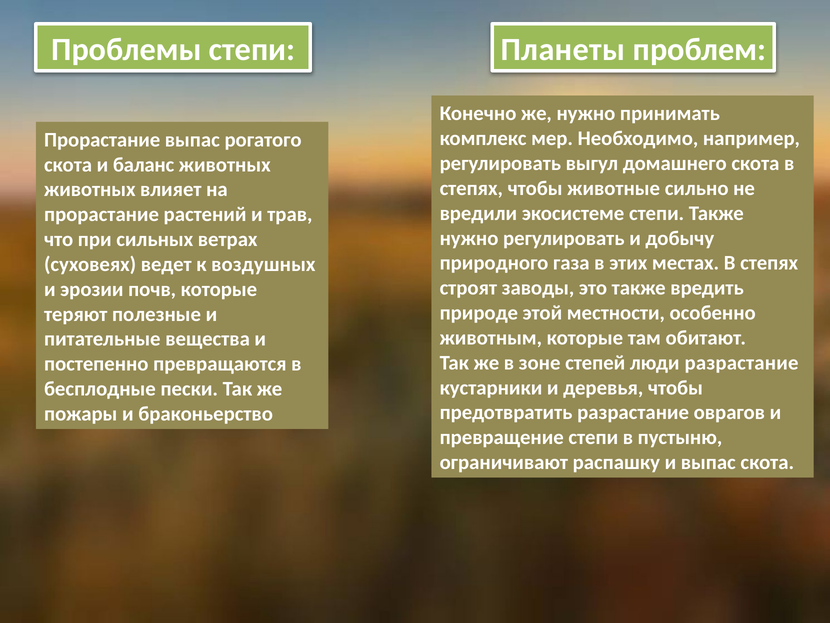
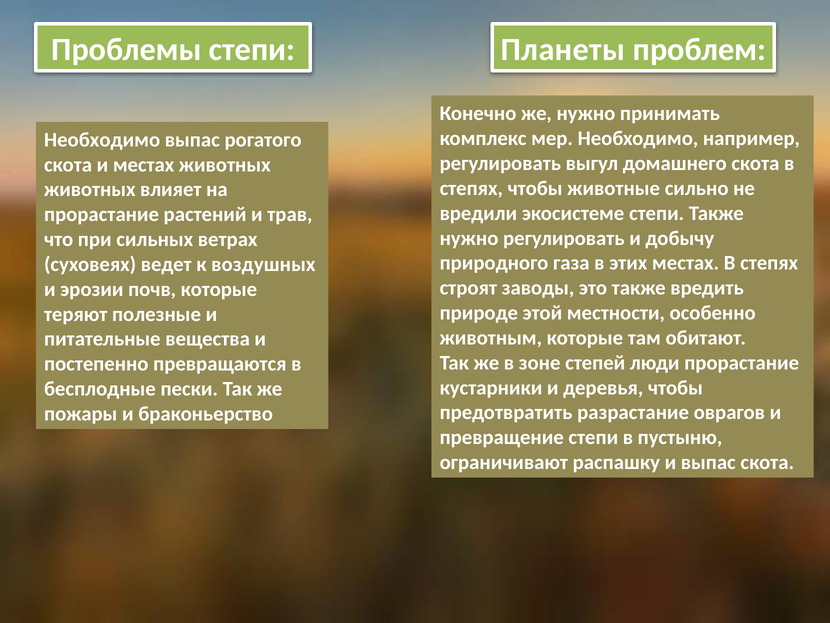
Прорастание: Прорастание -> Необходимо (102, 140)
и баланс: баланс -> местах (144, 165)
люди разрастание: разрастание -> прорастание (742, 363)
